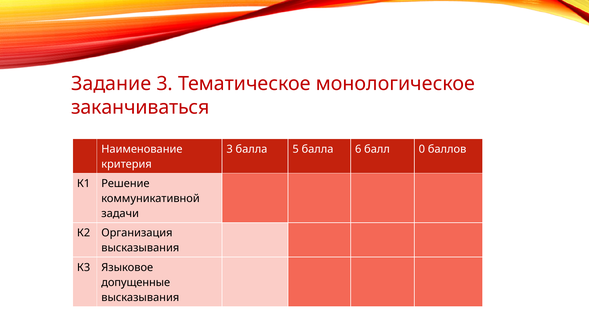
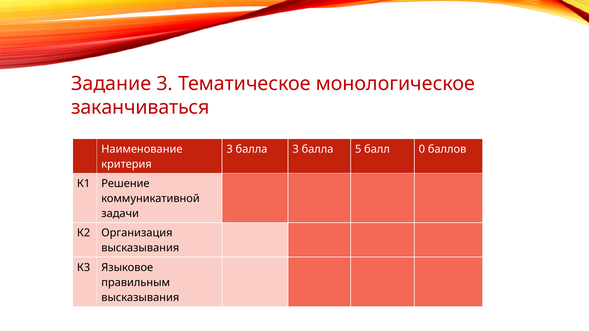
балла 5: 5 -> 3 (296, 149)
6: 6 -> 5 (358, 149)
допущенные: допущенные -> правильным (136, 283)
